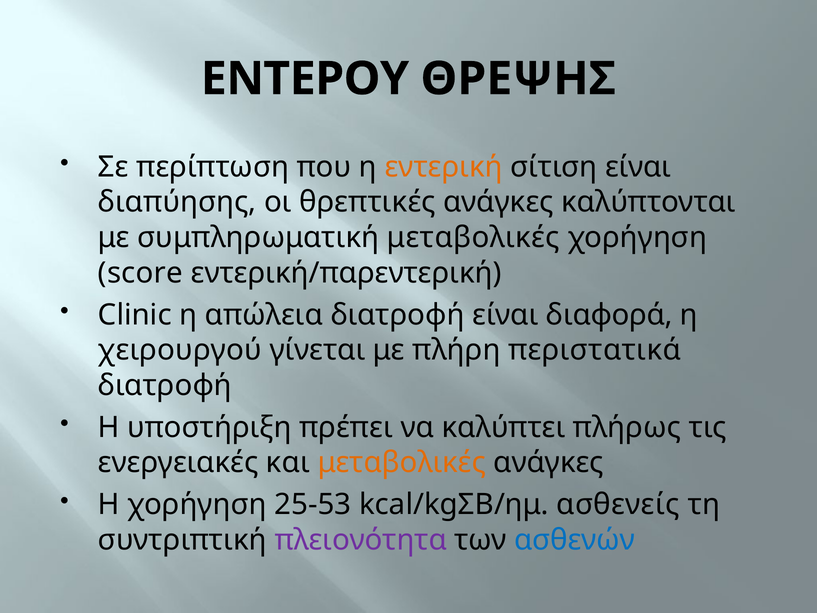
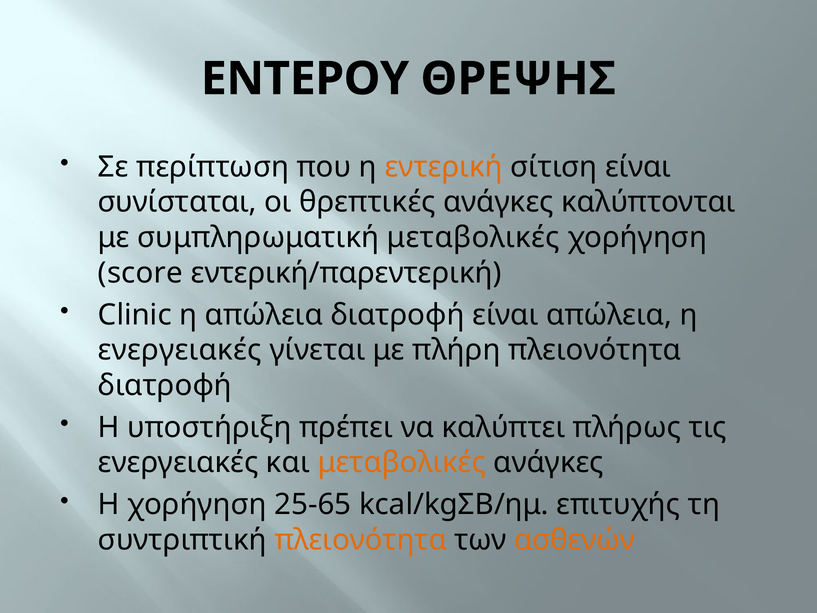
διαπύησης: διαπύησης -> συνίσταται (177, 202)
είναι διαφορά: διαφορά -> απώλεια (609, 315)
χειρουργού: χειρουργού -> ενεργειακές (180, 350)
πλήρη περιστατικά: περιστατικά -> πλειονότητα (595, 350)
25-53: 25-53 -> 25-65 (313, 504)
ασθενείς: ασθενείς -> επιτυχής (618, 504)
πλειονότητα colour: purple -> orange (361, 540)
ασθενών colour: blue -> orange (575, 540)
